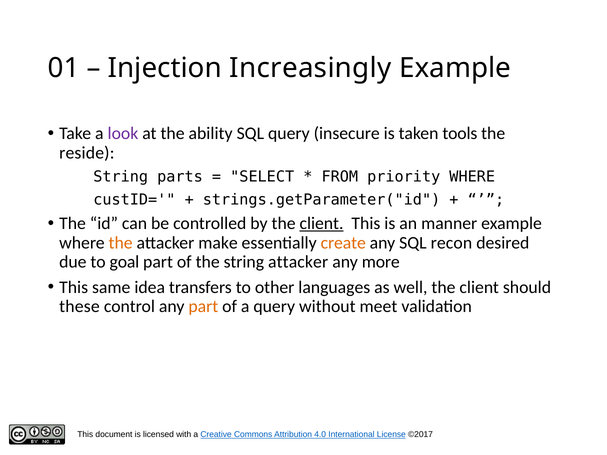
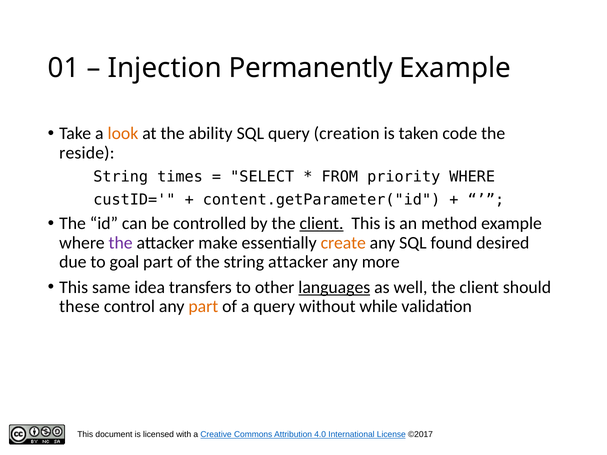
Increasingly: Increasingly -> Permanently (311, 68)
look colour: purple -> orange (123, 134)
insecure: insecure -> creation (347, 134)
tools: tools -> code (460, 134)
parts: parts -> times (180, 177)
strings.getParameter("id: strings.getParameter("id -> content.getParameter("id (322, 200)
manner: manner -> method (449, 224)
the colour: orange -> purple (121, 243)
recon: recon -> found (452, 243)
languages underline: none -> present (334, 287)
meet: meet -> while (379, 306)
